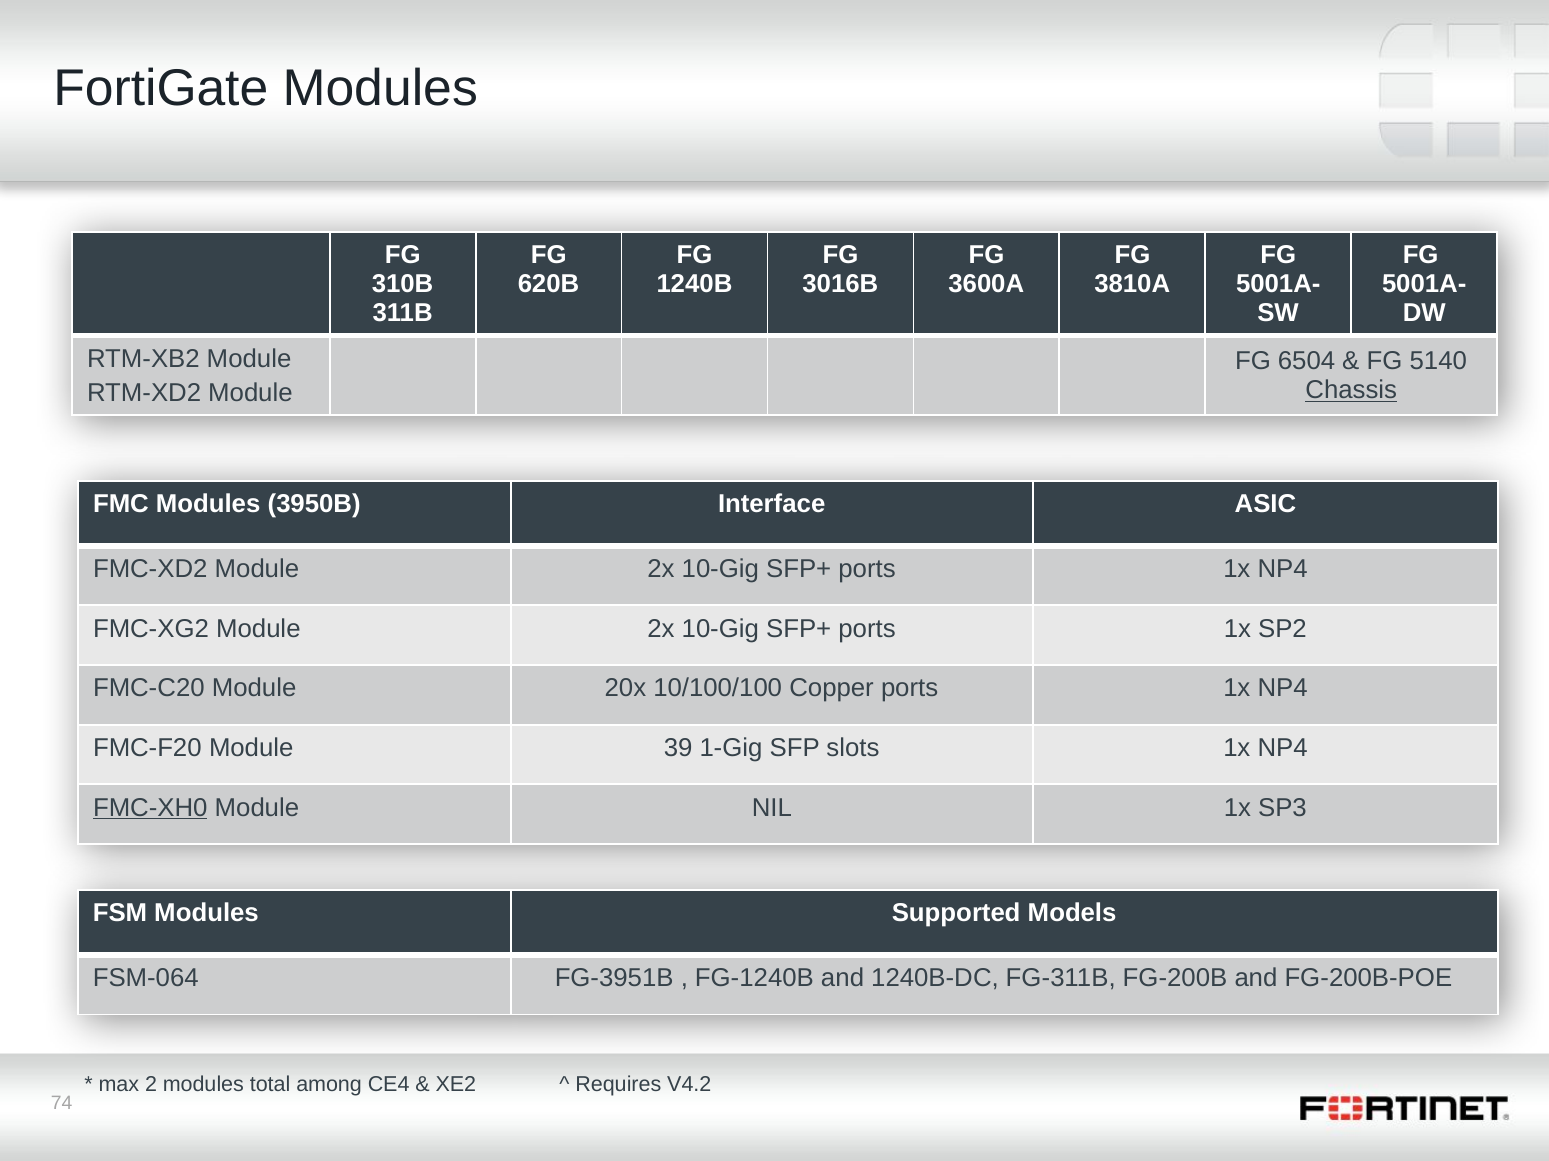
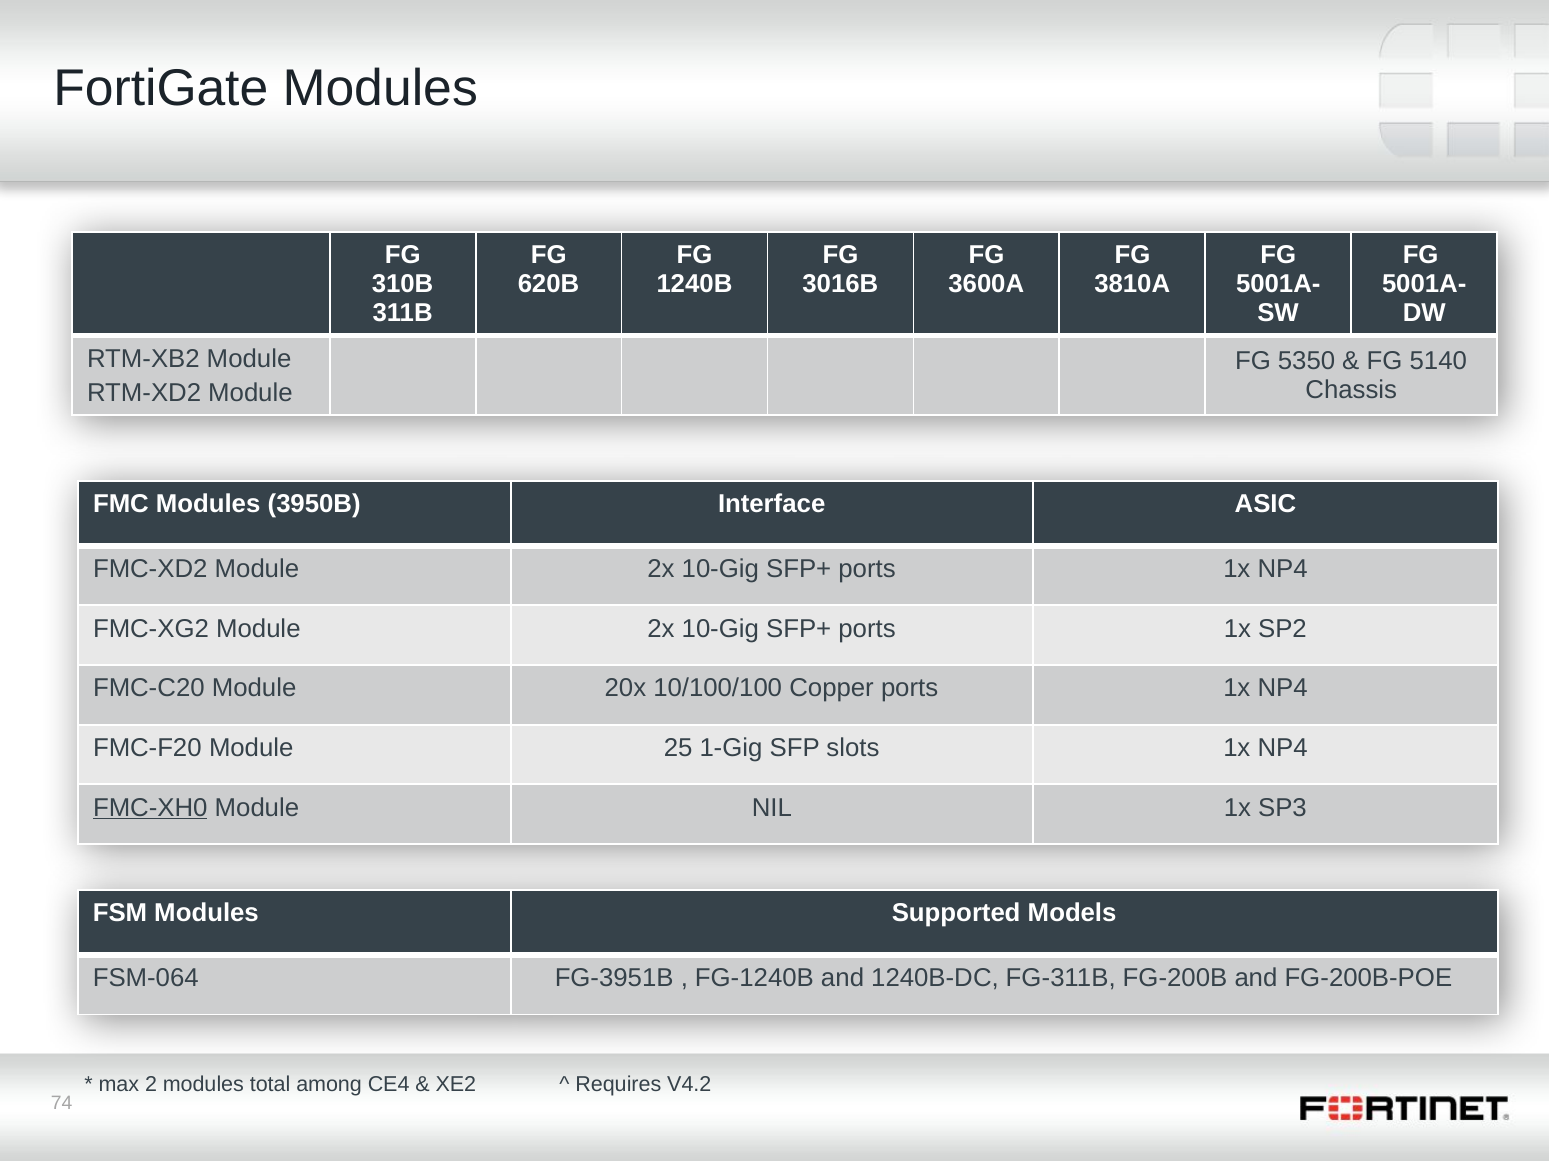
6504: 6504 -> 5350 (1307, 362)
Chassis underline: present -> none (1351, 391)
39: 39 -> 25 (678, 748)
